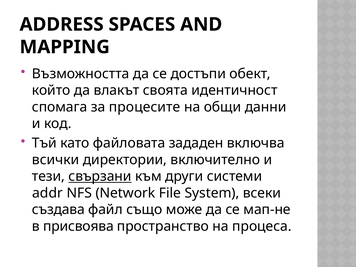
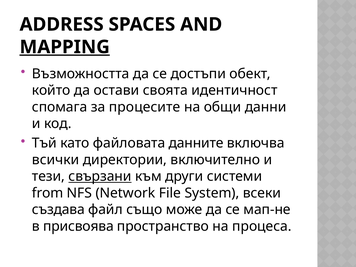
MAPPING underline: none -> present (65, 47)
влакът: влакът -> остави (116, 90)
зададен: зададен -> данните (196, 143)
addr: addr -> from (48, 193)
